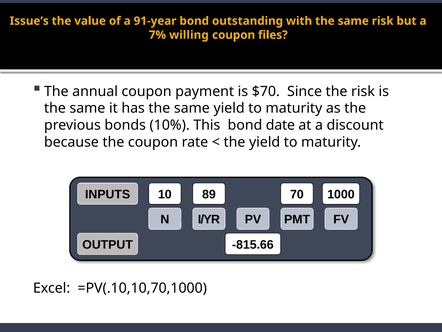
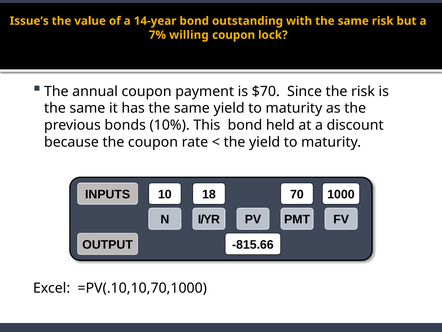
91-year: 91-year -> 14-year (155, 21)
files: files -> lock (273, 35)
date: date -> held (280, 125)
89: 89 -> 18 (209, 194)
